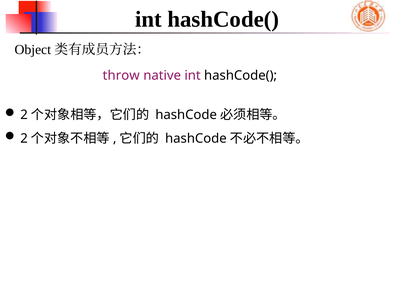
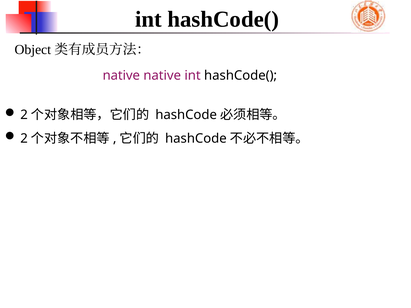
throw: throw -> native (121, 75)
